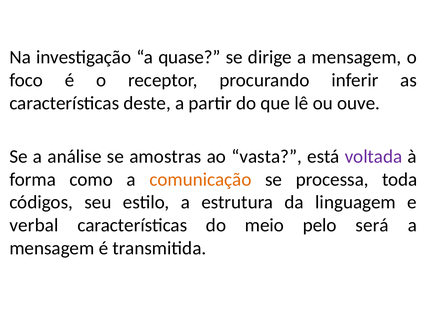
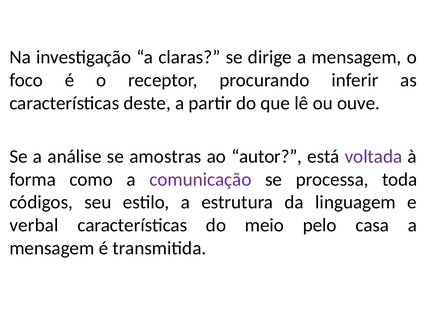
quase: quase -> claras (189, 57)
vasta: vasta -> autor (267, 157)
comunicação colour: orange -> purple (200, 180)
será: será -> casa (372, 226)
